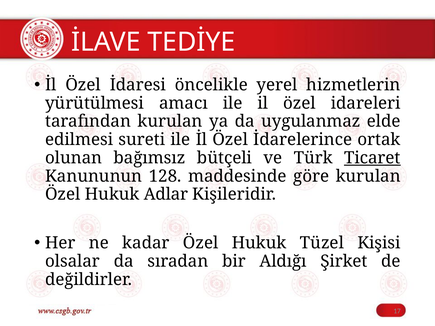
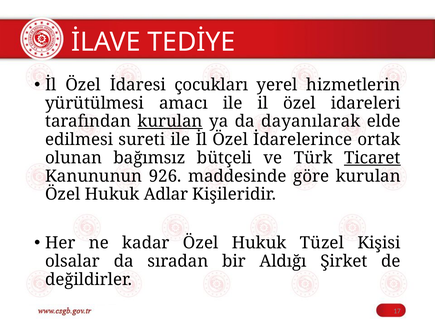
öncelikle: öncelikle -> çocukları (211, 85)
kurulan underline: none -> present (170, 121)
uygulanmaz: uygulanmaz -> dayanılarak (311, 121)
128: 128 -> 926 (165, 176)
